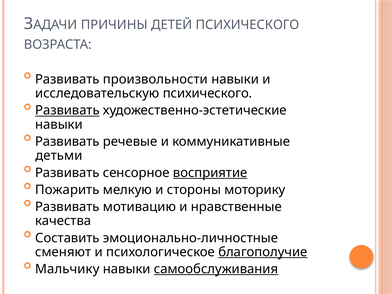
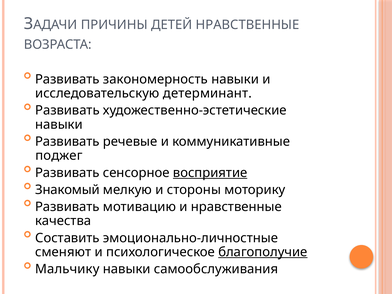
ДЕТЕЙ ПСИХИЧЕСКОГО: ПСИХИЧЕСКОГО -> НРАВСТВЕННЫЕ (247, 25)
произвольности: произвольности -> закономерность (155, 79)
исследовательскую психического: психического -> детерминант (207, 93)
Развивать underline: present -> none (67, 110)
детьми: детьми -> поджег (59, 156)
Пожарить: Пожарить -> Знакомый (67, 190)
самообслуживания underline: present -> none (216, 269)
